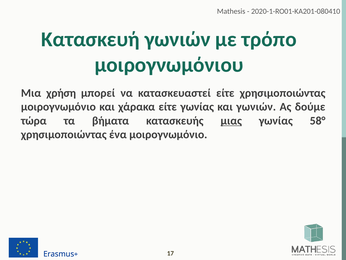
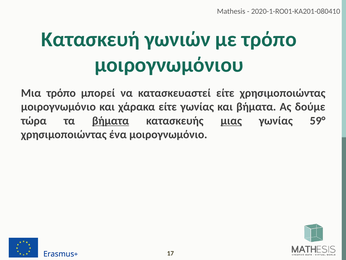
Μια χρήση: χρήση -> τρόπο (61, 93)
και γωνιών: γωνιών -> βήματα (256, 107)
βήματα underline: none -> present (111, 121)
58°: 58° -> 59° (318, 121)
